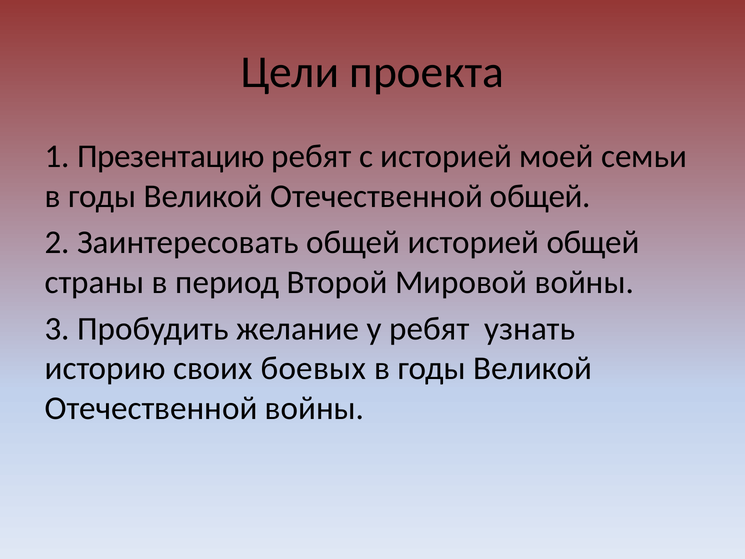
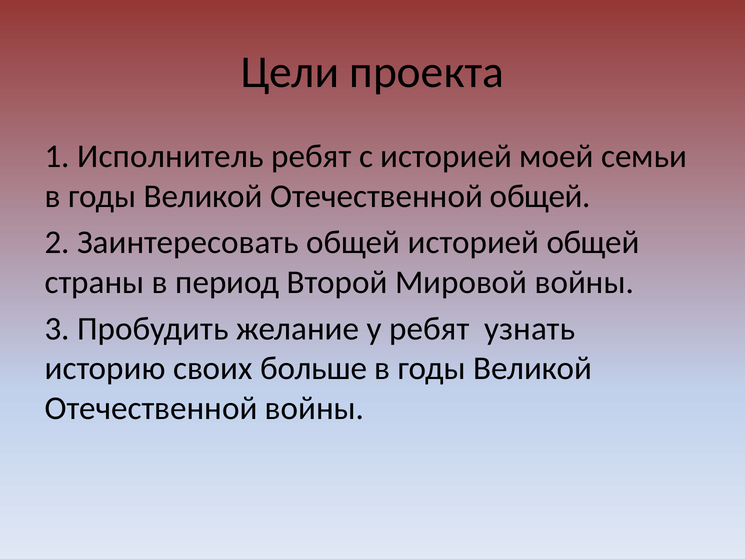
Презентацию: Презентацию -> Исполнитель (170, 156)
боевых: боевых -> больше (314, 368)
